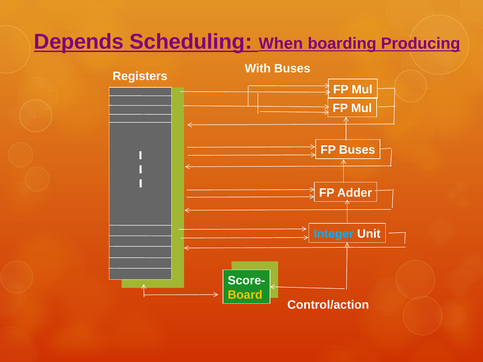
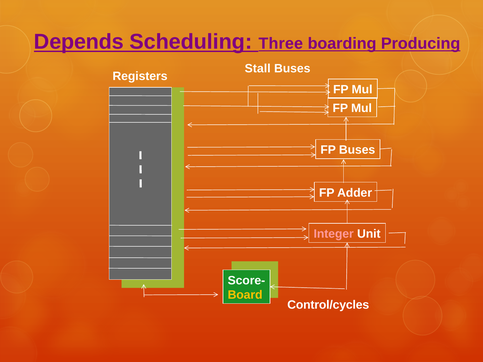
When: When -> Three (281, 44)
With: With -> Stall (258, 68)
Integer colour: light blue -> pink (334, 234)
Control/action: Control/action -> Control/cycles (328, 305)
